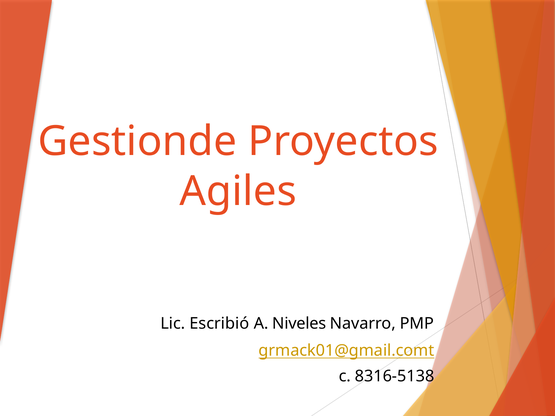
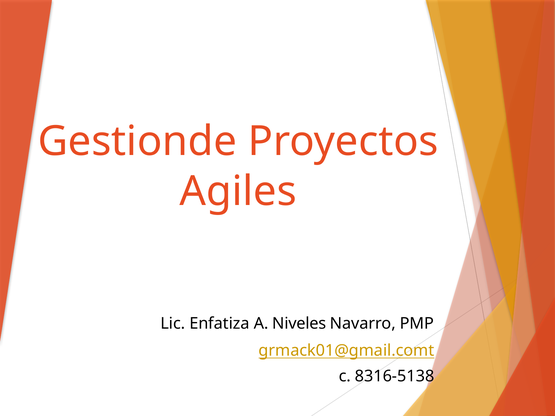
Escribió: Escribió -> Enfatiza (219, 324)
